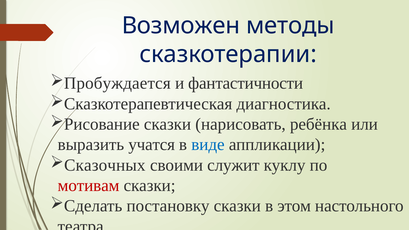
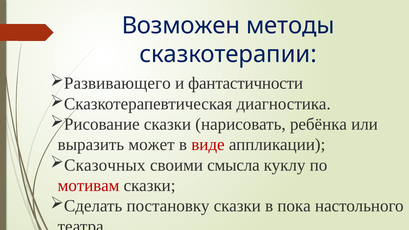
Пробуждается: Пробуждается -> Развивающего (117, 83)
учатся: учатся -> может (152, 145)
виде colour: blue -> red (208, 145)
служит: служит -> смысла (233, 165)
этом: этом -> пока (294, 206)
